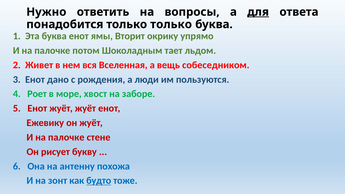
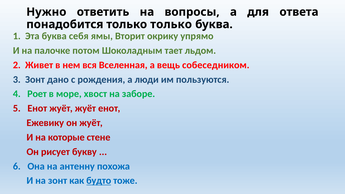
для underline: present -> none (258, 12)
буква енот: енот -> себя (79, 36)
3 Енот: Енот -> Зонт (35, 79)
палочке: палочке -> которые (66, 137)
